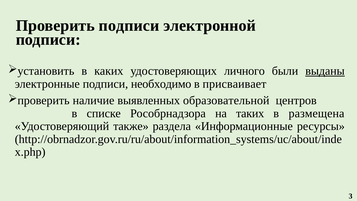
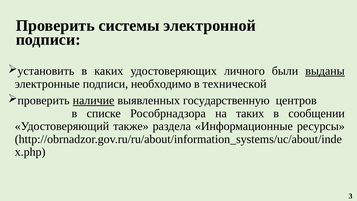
Проверить подписи: подписи -> системы (129, 26)
присваивает: присваивает -> технической (235, 84)
наличие underline: none -> present (94, 100)
образовательной: образовательной -> государственную (226, 100)
размещена: размещена -> сообщении (317, 113)
